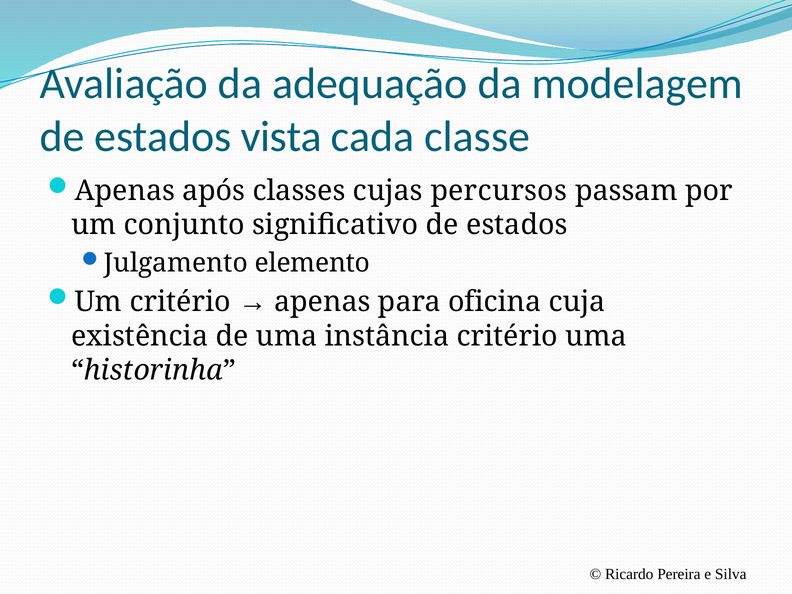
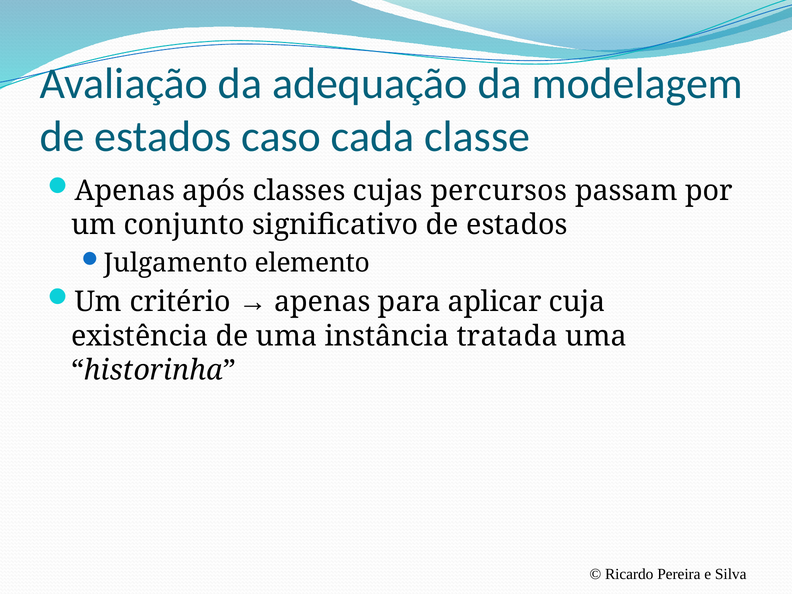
vista: vista -> caso (281, 137)
oficina: oficina -> aplicar (495, 302)
instância critério: critério -> tratada (507, 336)
